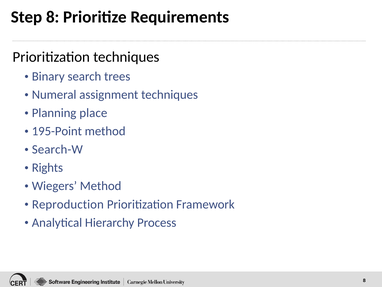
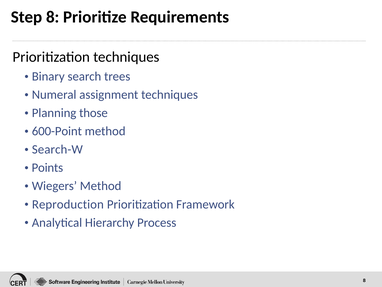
place: place -> those (93, 113)
195-Point: 195-Point -> 600-Point (57, 131)
Rights: Rights -> Points (47, 167)
